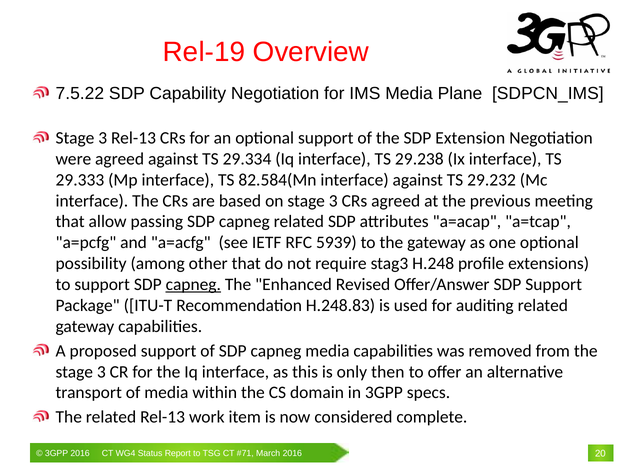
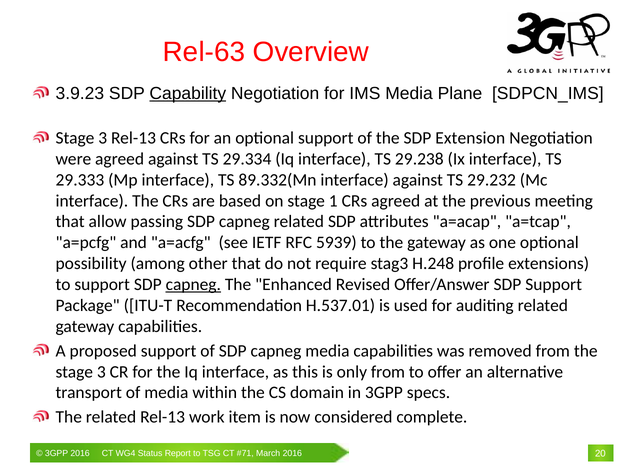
Rel-19: Rel-19 -> Rel-63 (204, 52)
7.5.22: 7.5.22 -> 3.9.23 (80, 93)
Capability underline: none -> present (188, 93)
82.584(Mn: 82.584(Mn -> 89.332(Mn (277, 180)
on stage 3: 3 -> 1 (333, 201)
H.248.83: H.248.83 -> H.537.01 (340, 305)
only then: then -> from (388, 372)
